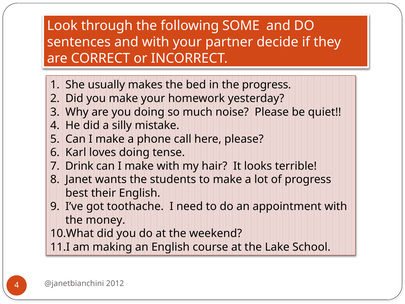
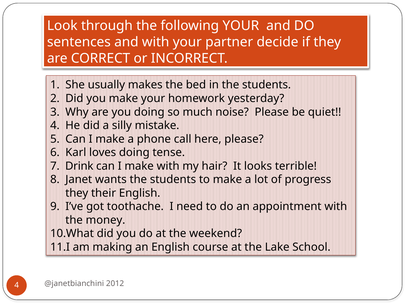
following SOME: SOME -> YOUR (241, 26)
in the progress: progress -> students (267, 85)
best: best -> they (77, 193)
